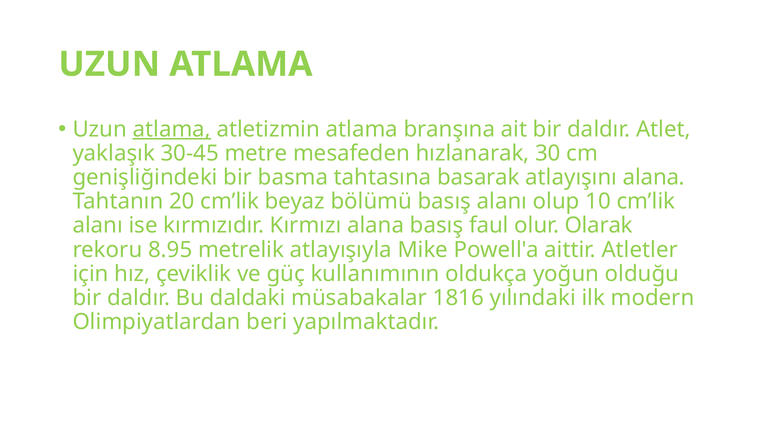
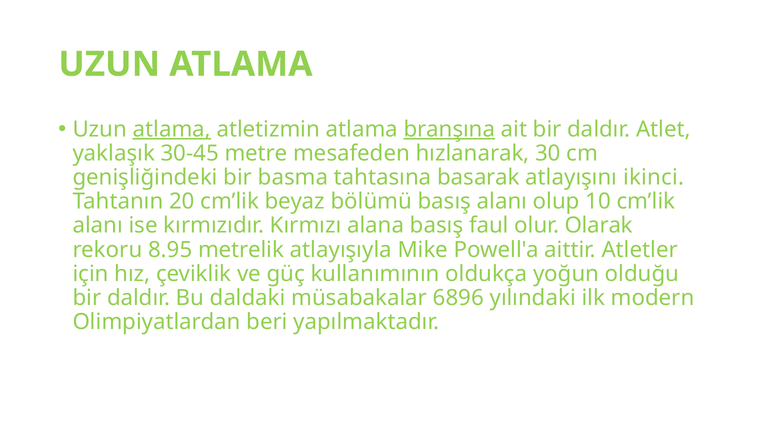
branşına underline: none -> present (449, 129)
atlayışını alana: alana -> ikinci (654, 178)
1816: 1816 -> 6896 (458, 298)
